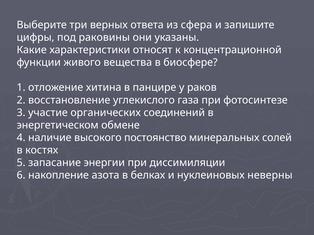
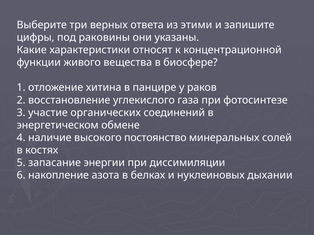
сфера: сфера -> этими (196, 25)
неверны: неверны -> дыхании (270, 176)
